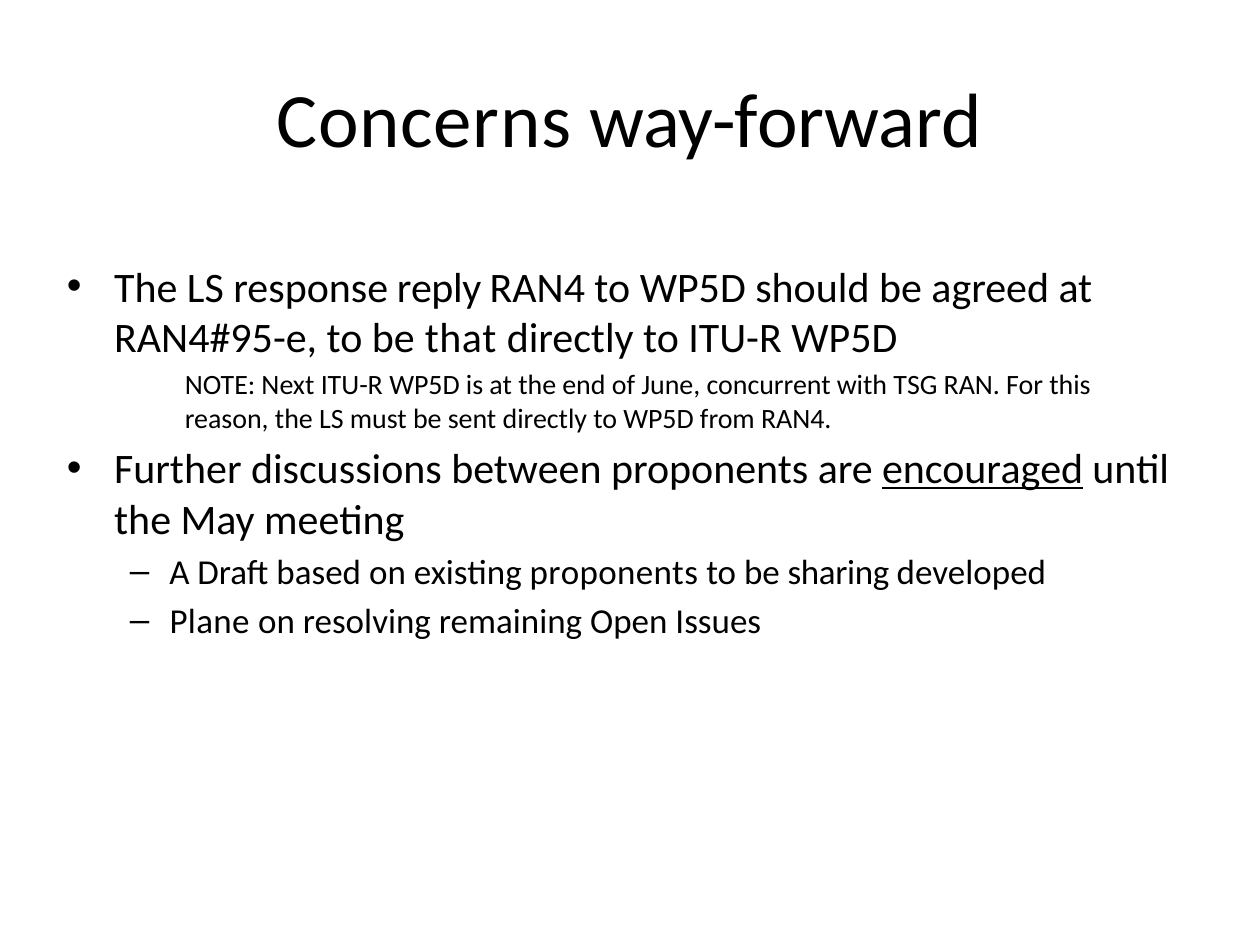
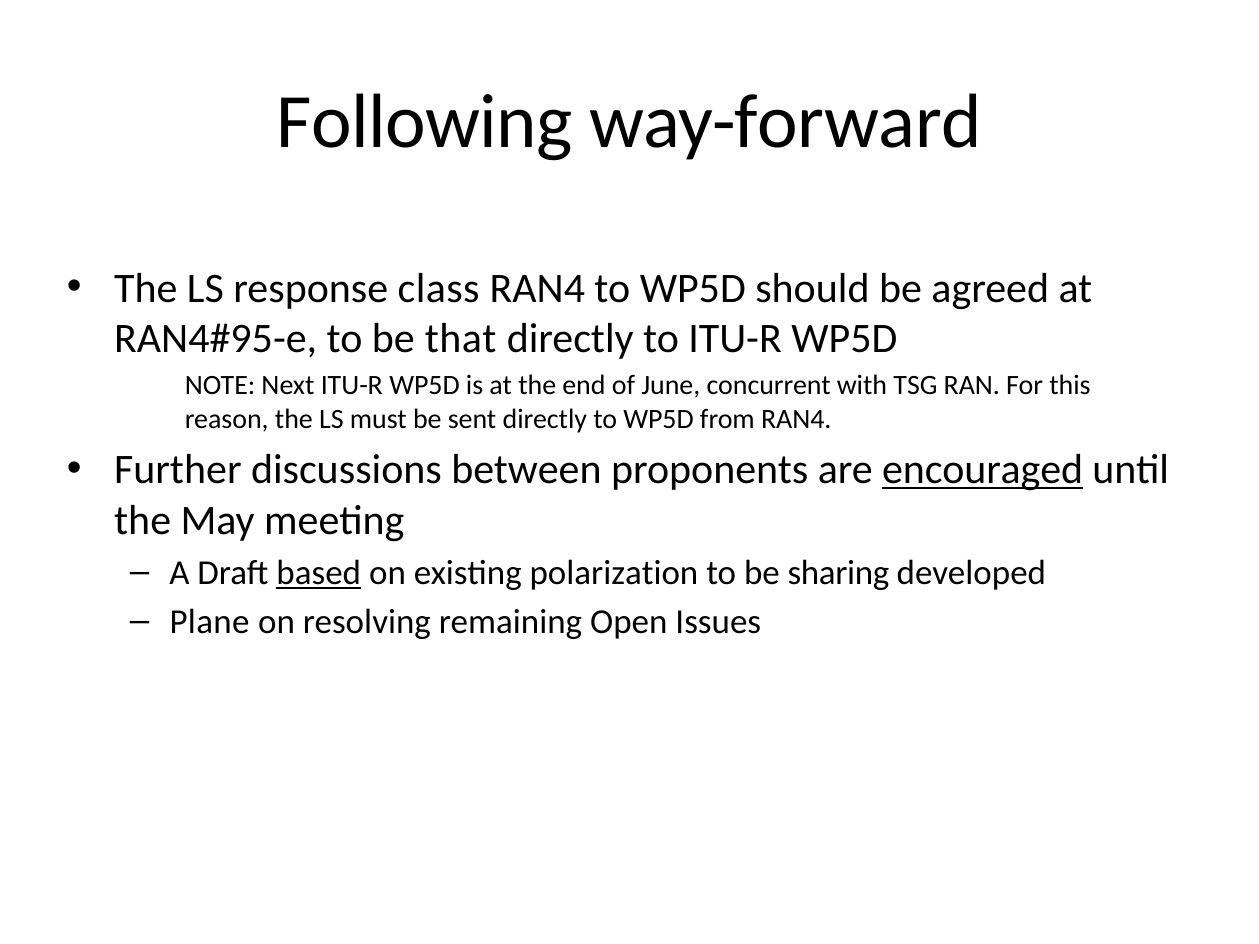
Concerns: Concerns -> Following (424, 122)
reply: reply -> class (439, 288)
based underline: none -> present (319, 573)
existing proponents: proponents -> polarization (614, 573)
